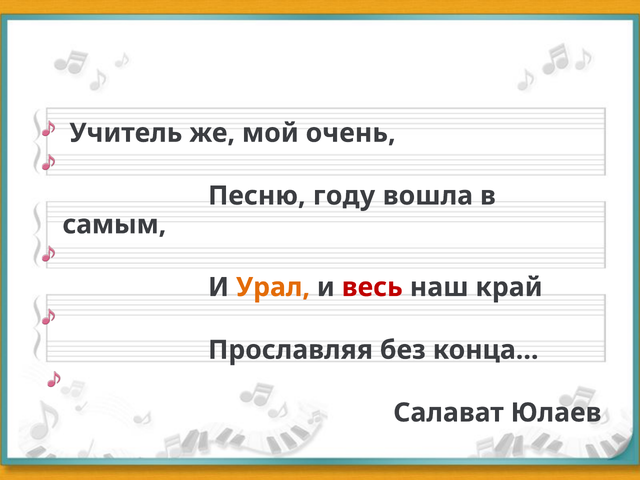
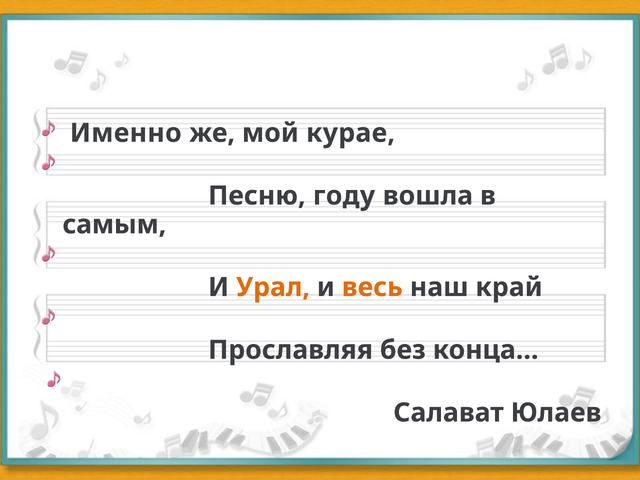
Учитель: Учитель -> Именно (126, 133)
очень: очень -> курае (351, 133)
весь colour: red -> orange (372, 287)
